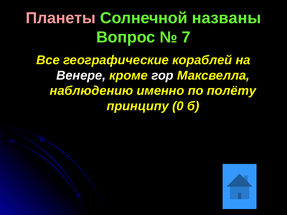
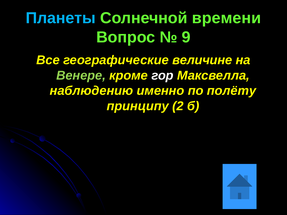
Планеты colour: pink -> light blue (61, 18)
названы: названы -> времени (227, 18)
7: 7 -> 9 (186, 37)
кораблей: кораблей -> величине (202, 60)
Венере colour: white -> light green (81, 76)
0: 0 -> 2 (178, 106)
